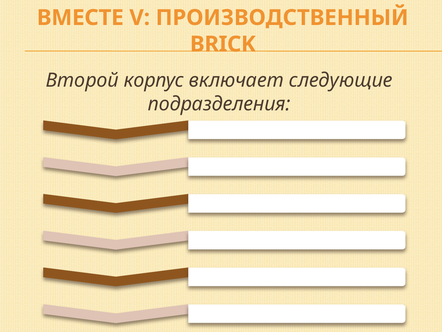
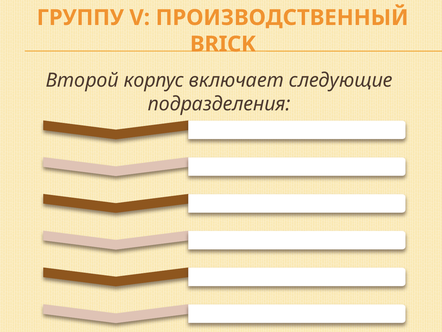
ВМЕСТЕ: ВМЕСТЕ -> ГРУППУ (80, 18)
